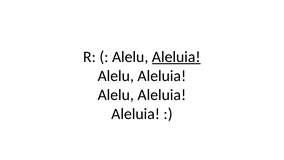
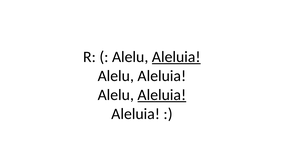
Aleluia underline: none -> present (162, 95)
